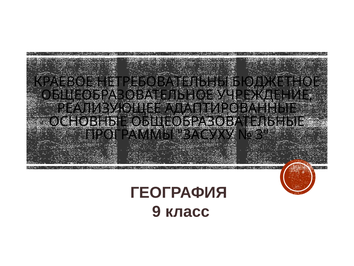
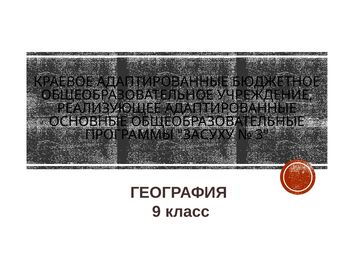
КРАЕВОЕ НЕТРЕБОВАТЕЛЬНЫ: НЕТРЕБОВАТЕЛЬНЫ -> АДАПТИРОВАННЫЕ (163, 82)
